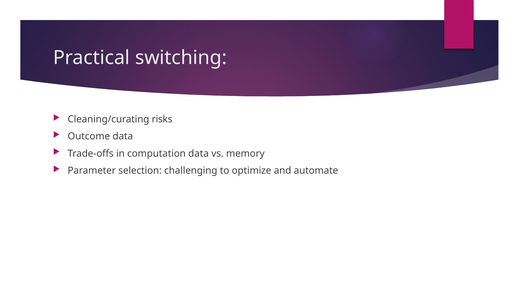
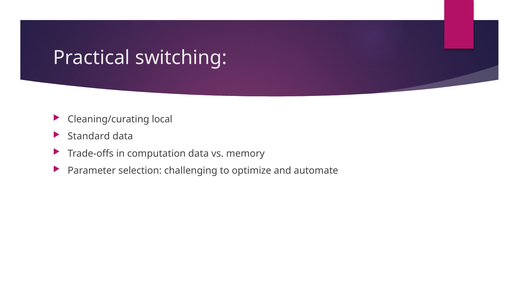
risks: risks -> local (162, 119)
Outcome: Outcome -> Standard (89, 136)
